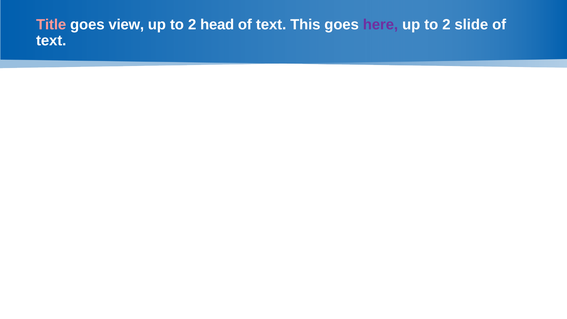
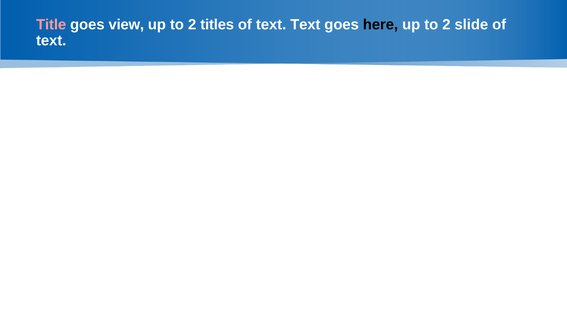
head: head -> titles (217, 25)
text This: This -> Text (305, 25)
here colour: purple -> black (380, 25)
